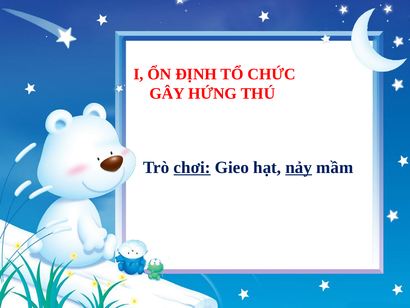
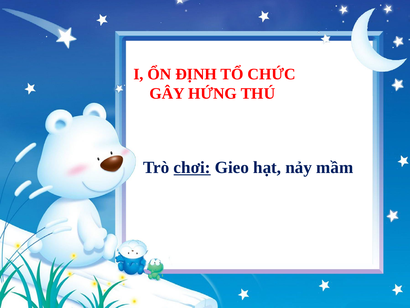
nảy underline: present -> none (299, 167)
